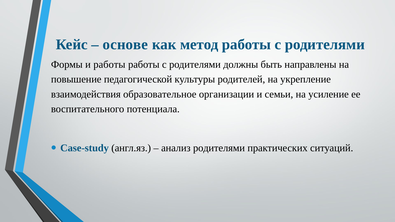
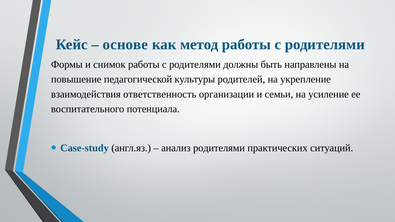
и работы: работы -> снимок (109, 65)
образовательное: образовательное -> ответственность (160, 94)
